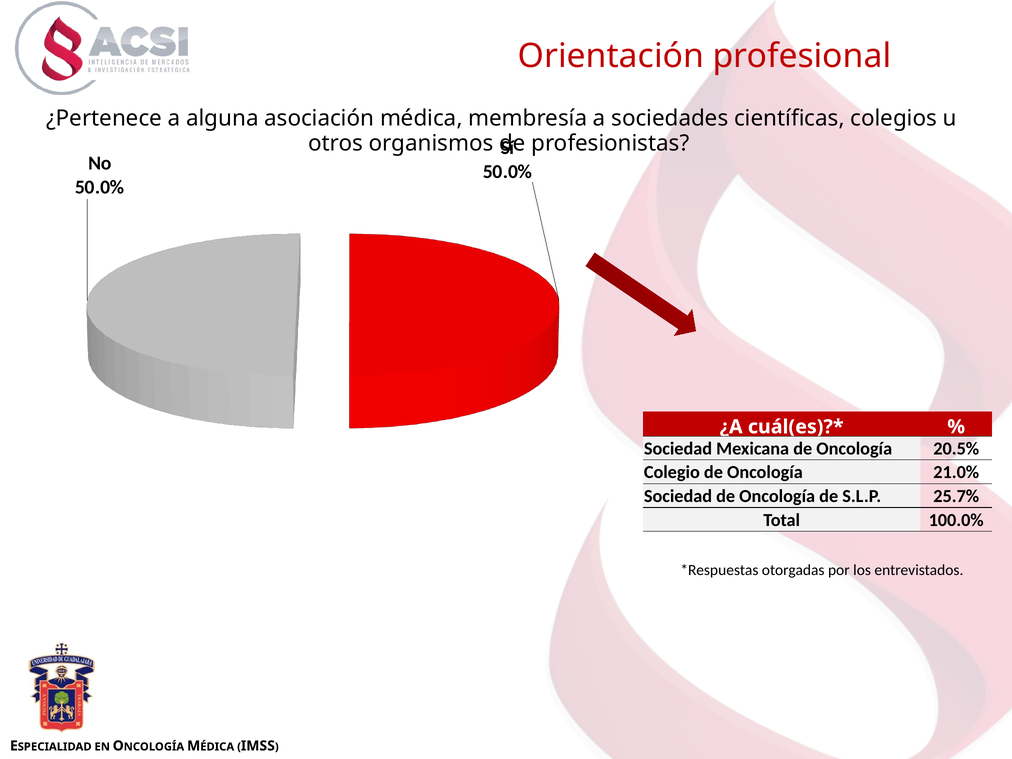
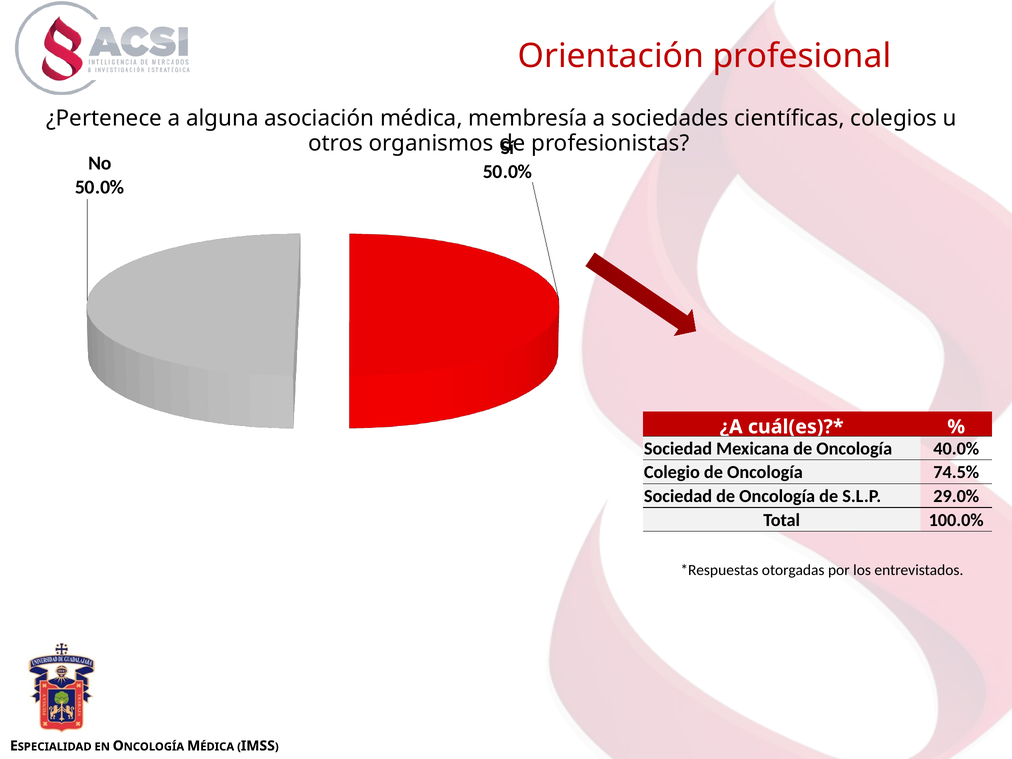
20.5%: 20.5% -> 40.0% (956, 449)
21.0%: 21.0% -> 74.5% (956, 472)
25.7%: 25.7% -> 29.0% (956, 496)
